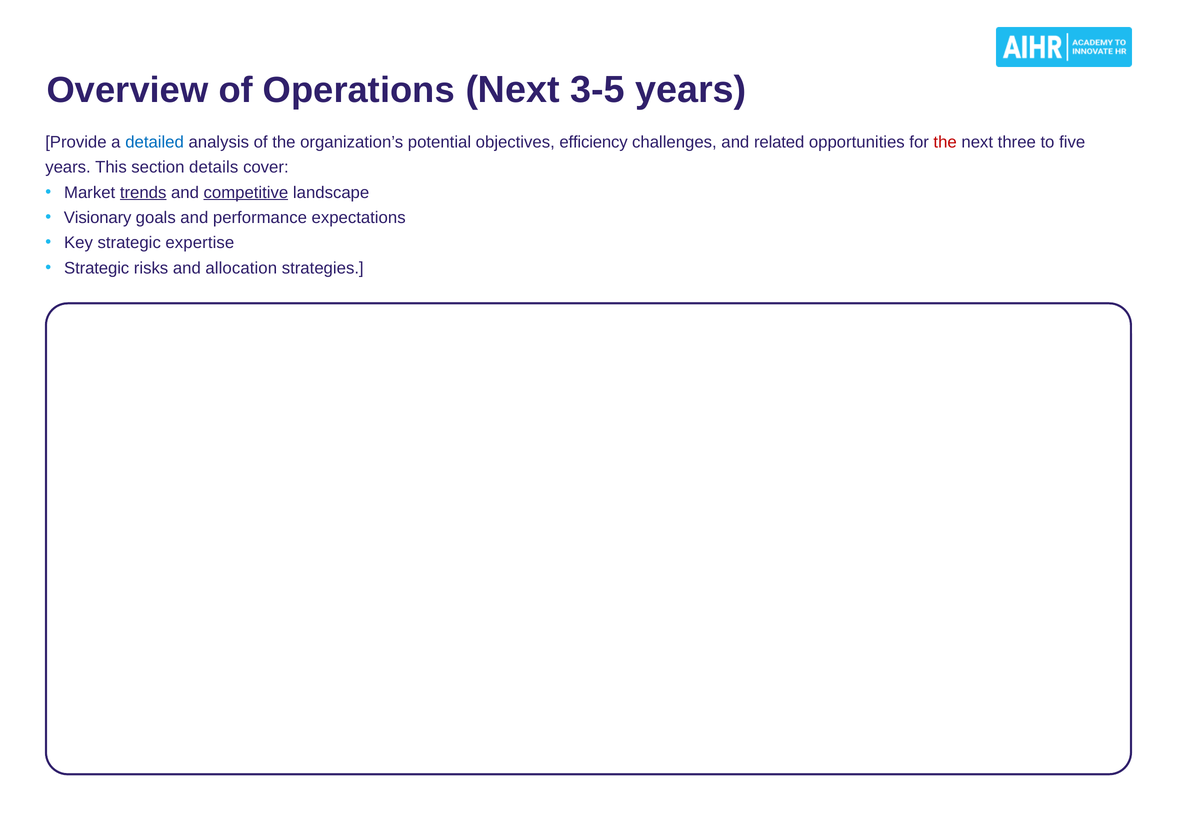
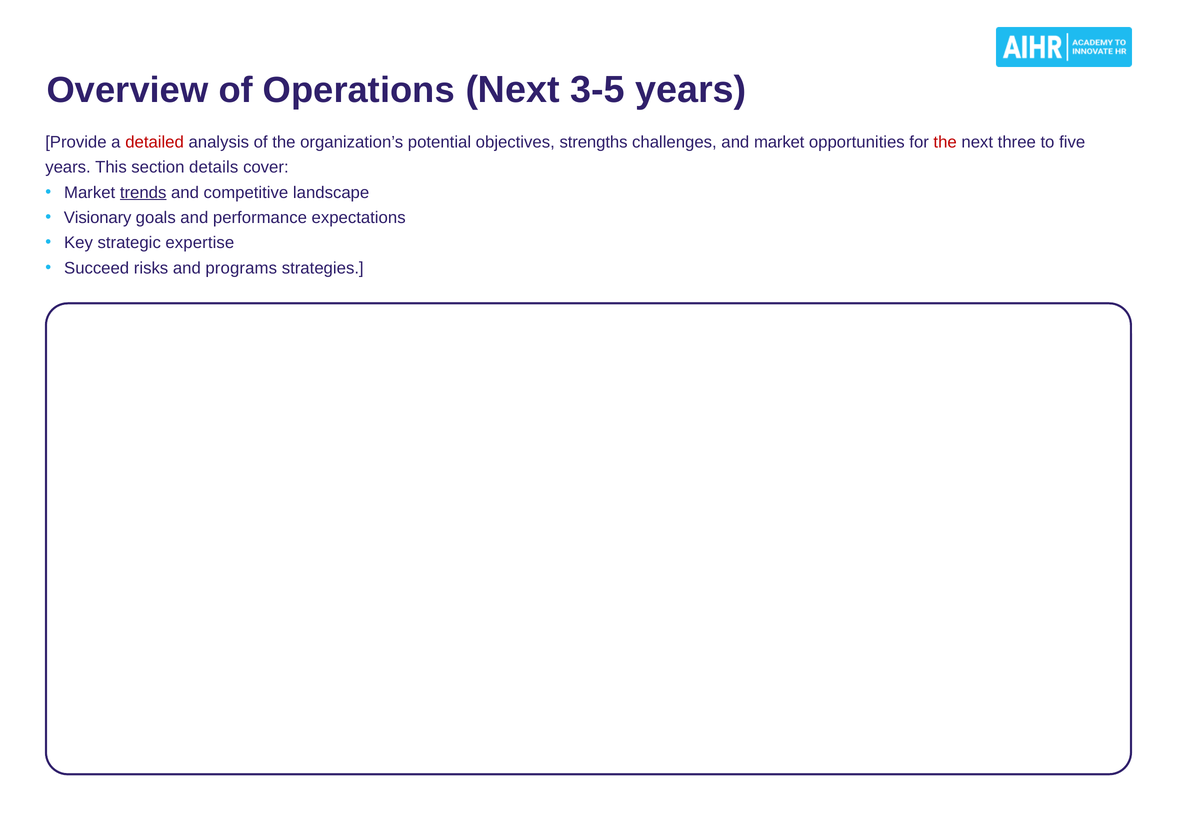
detailed colour: blue -> red (155, 142)
efficiency: efficiency -> strengths (594, 142)
and related: related -> market (779, 142)
competitive underline: present -> none (246, 193)
Strategic: Strategic -> Succeed (97, 268)
allocation: allocation -> programs (241, 268)
